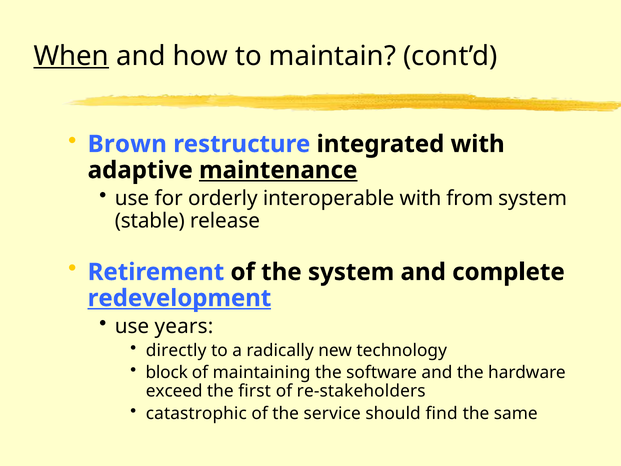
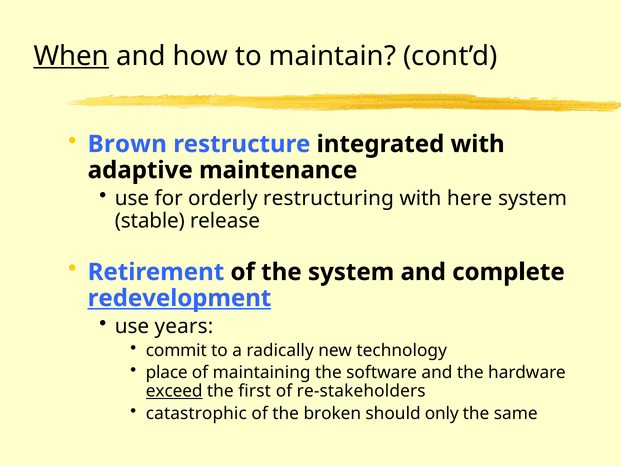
maintenance underline: present -> none (278, 170)
interoperable: interoperable -> restructuring (328, 198)
from: from -> here (470, 198)
directly: directly -> commit (176, 350)
block: block -> place (167, 372)
exceed underline: none -> present (174, 391)
service: service -> broken (332, 413)
find: find -> only (442, 413)
